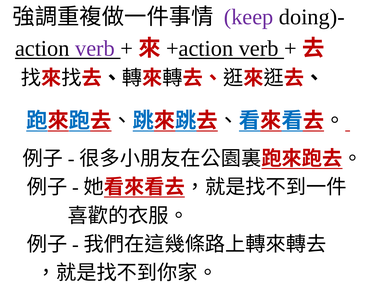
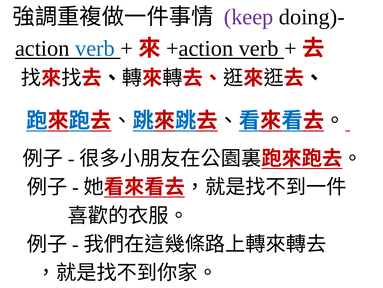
verb colour: purple -> blue (95, 48)
